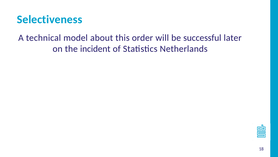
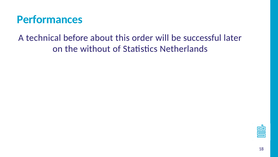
Selectiveness: Selectiveness -> Performances (50, 19)
model: model -> before (76, 38)
incident: incident -> without (95, 49)
